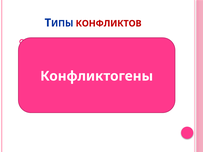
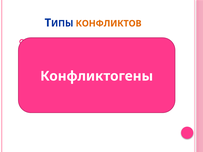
КОНФЛИКТОВ colour: red -> orange (109, 24)
